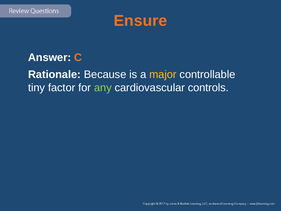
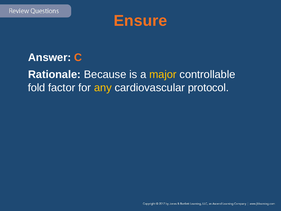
tiny: tiny -> fold (37, 88)
any colour: light green -> yellow (103, 88)
controls: controls -> protocol (208, 88)
